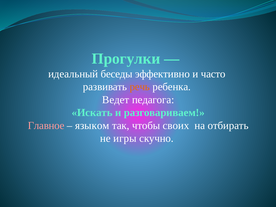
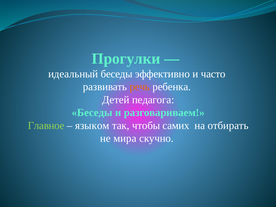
Ведет: Ведет -> Детей (116, 100)
Искать: Искать -> Беседы (92, 113)
Главное colour: pink -> light green (46, 125)
своих: своих -> самих (176, 125)
игры: игры -> мира (125, 138)
